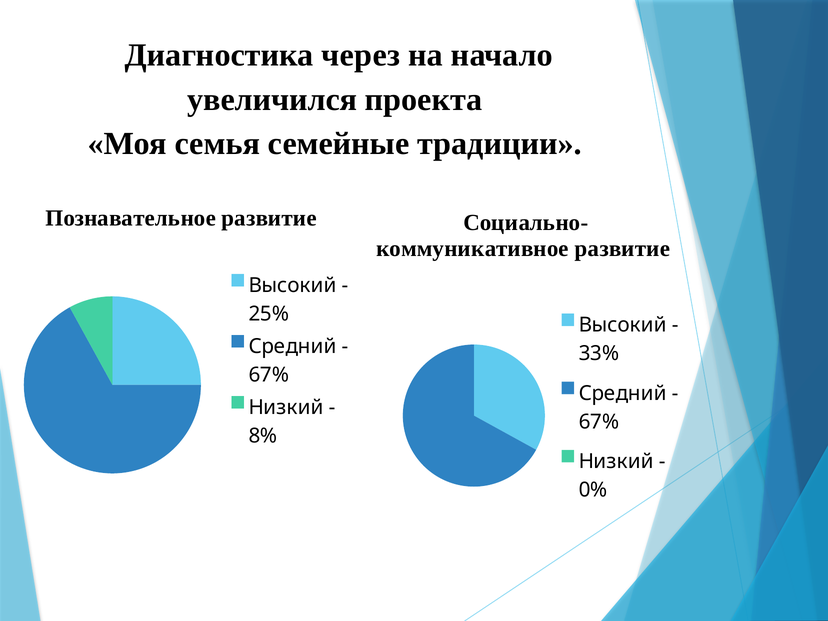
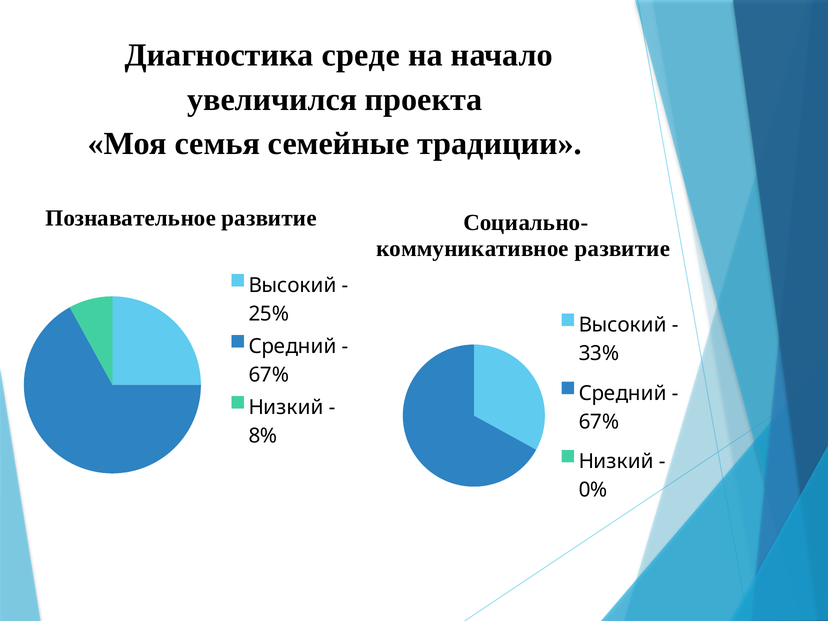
через: через -> среде (361, 55)
